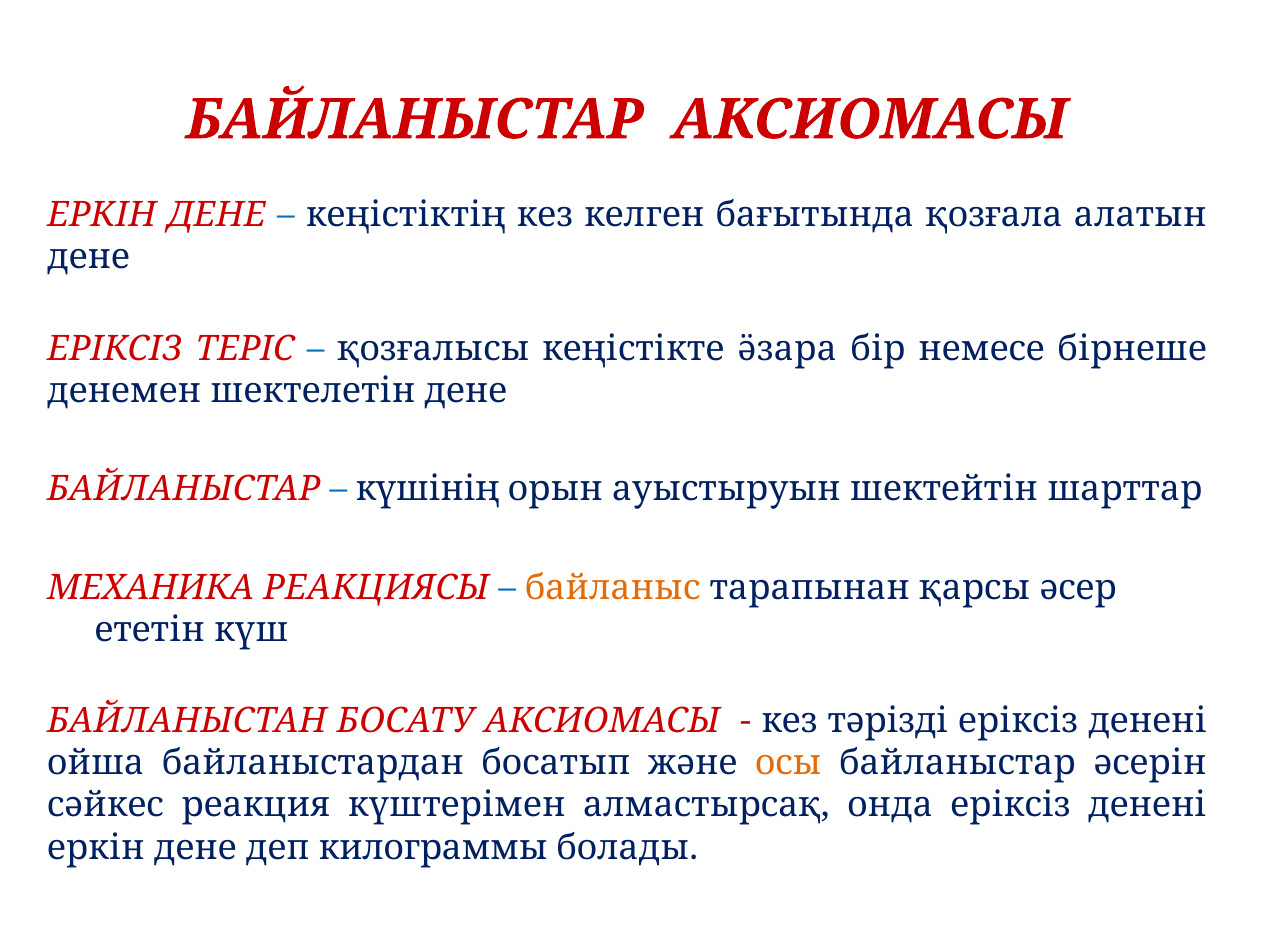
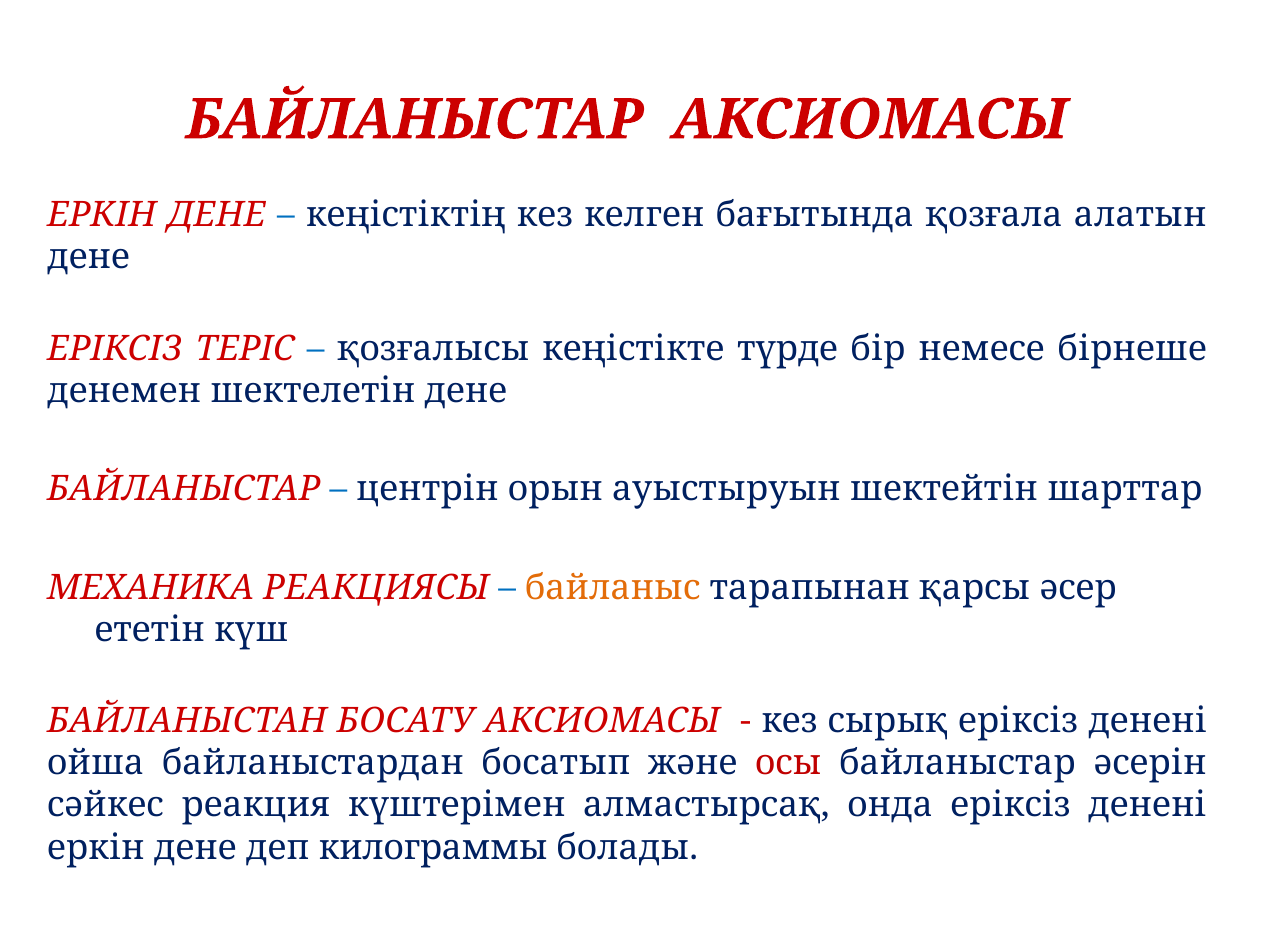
ӛзара: ӛзара -> түрде (788, 349)
күшінің: күшінің -> центрін (427, 489)
тәрізді: тәрізді -> сырық (888, 721)
осы colour: orange -> red (788, 763)
